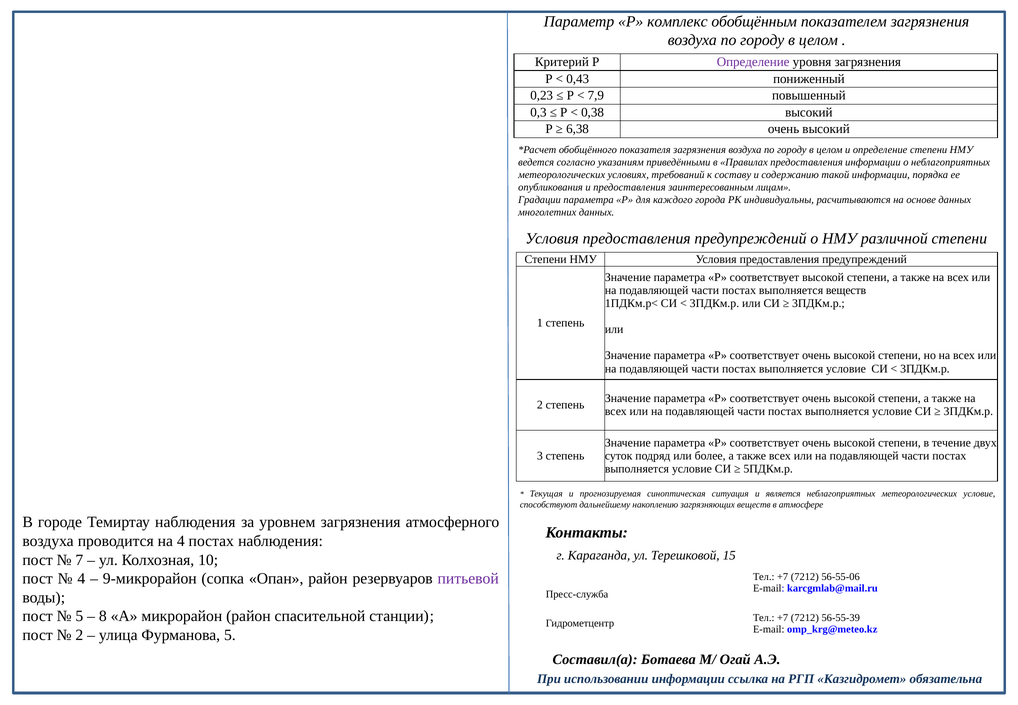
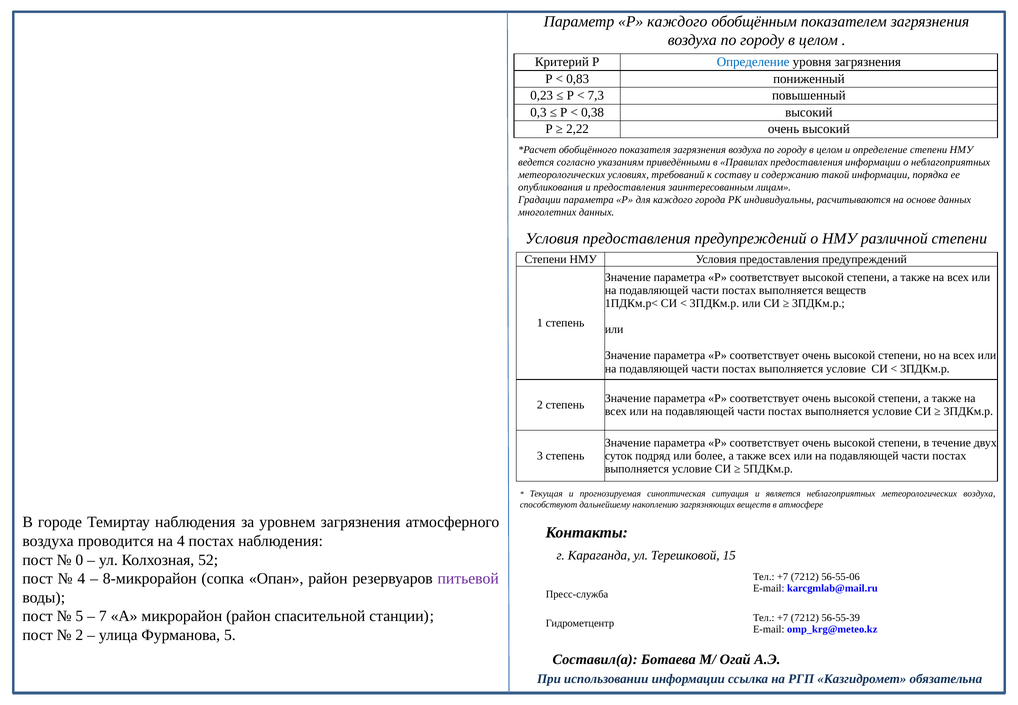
Р комплекс: комплекс -> каждого (677, 21)
Определение colour: purple -> blue (753, 62)
0,43: 0,43 -> 0,83 (578, 79)
7,9: 7,9 -> 7,3 (596, 96)
6,38: 6,38 -> 2,22 (578, 129)
метеорологических условие: условие -> воздуха (979, 494)
7: 7 -> 0 (79, 560)
10: 10 -> 52 (208, 560)
9-микрорайон: 9-микрорайон -> 8-микрорайон (150, 578)
8: 8 -> 7 (103, 616)
